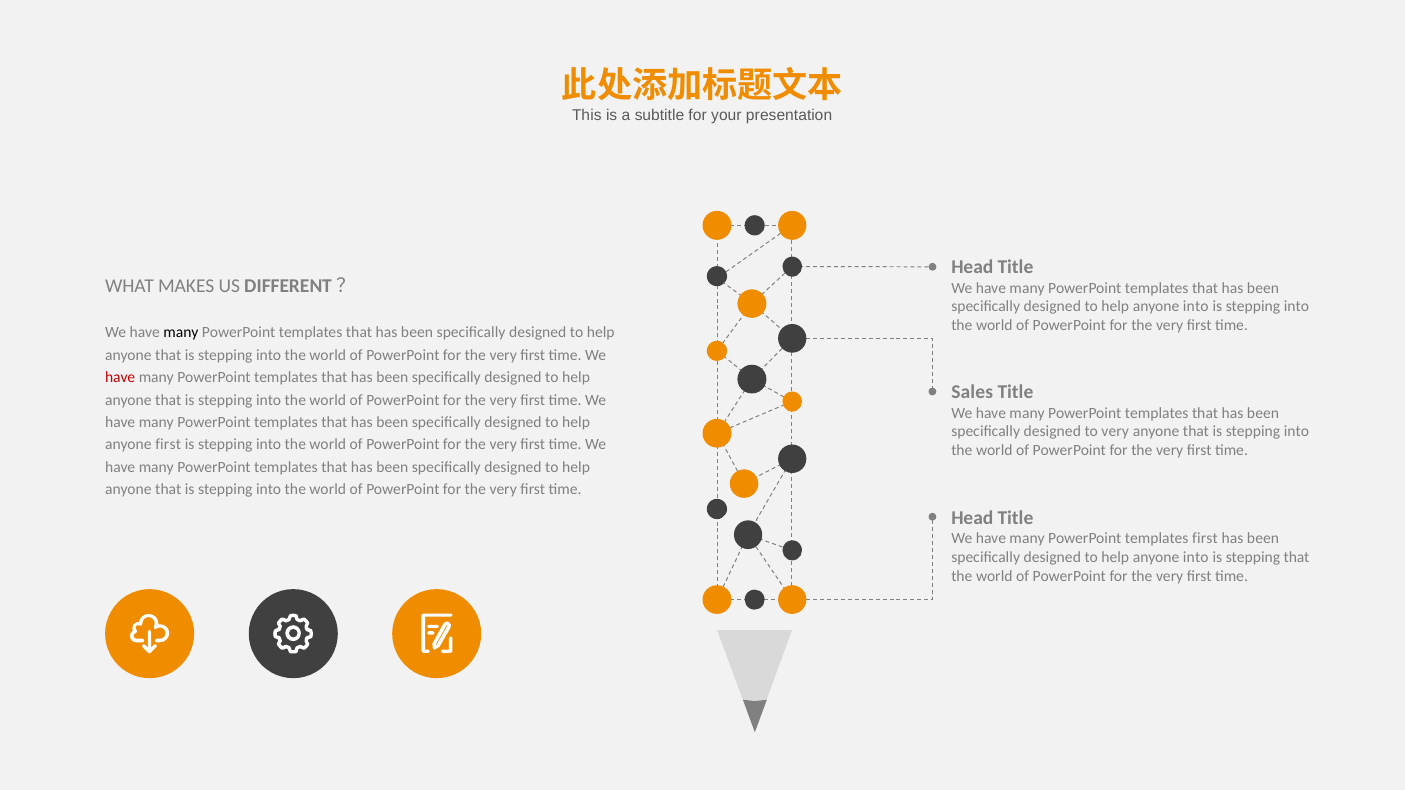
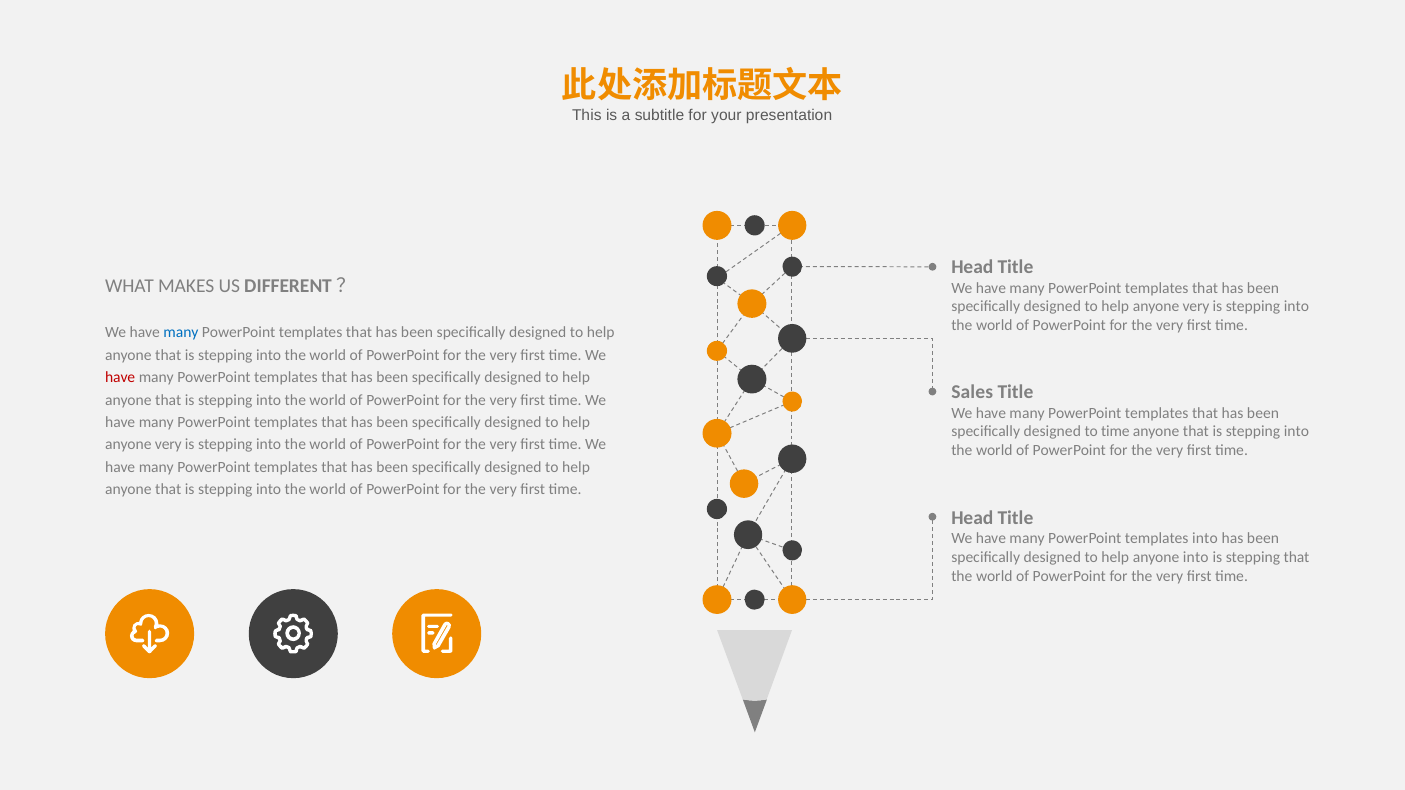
into: into -> very (1196, 307)
many colour: black -> blue (181, 333)
to very: very -> time (1115, 432)
first: first -> very (168, 445)
templates first: first -> into (1205, 539)
